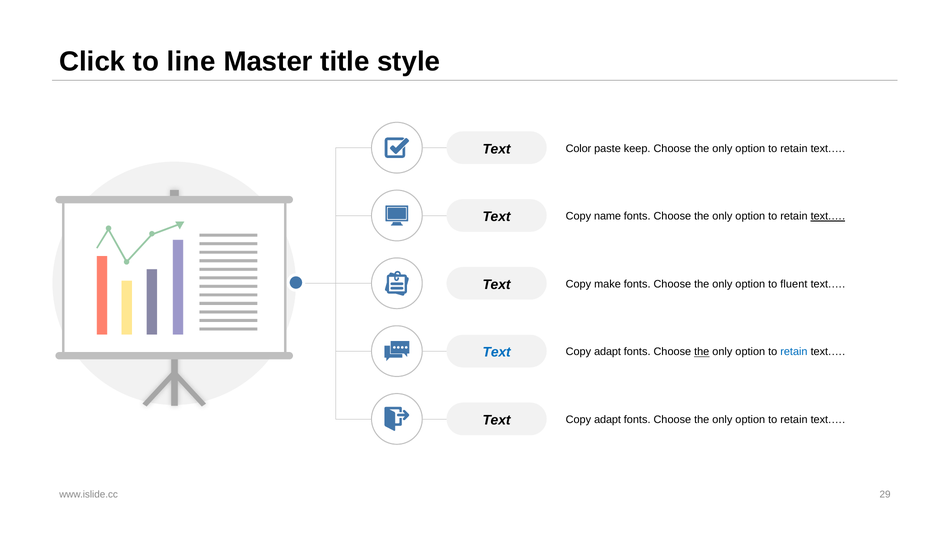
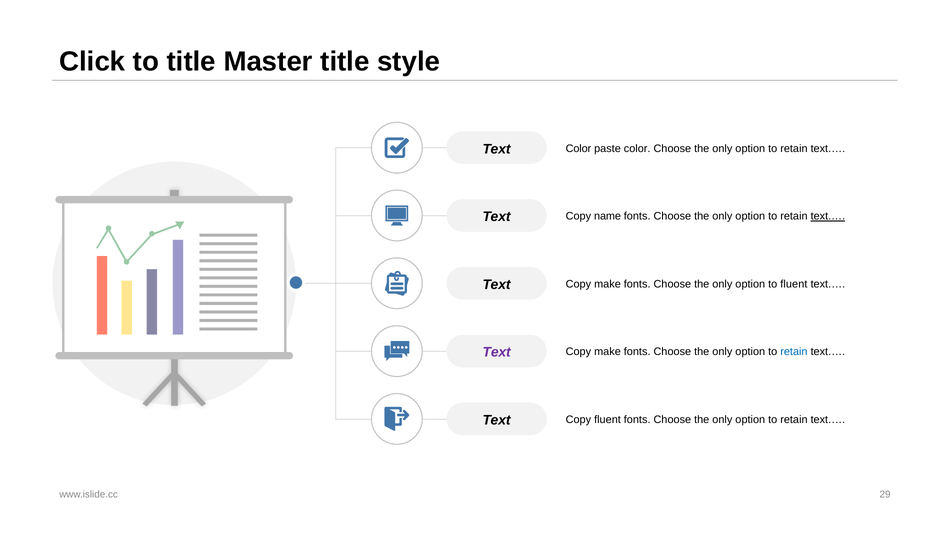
to line: line -> title (191, 61)
paste keep: keep -> color (637, 149)
Text colour: blue -> purple (497, 353)
adapt: adapt -> make (607, 352)
the underline: present -> none (702, 352)
adapt: adapt -> fluent (607, 420)
